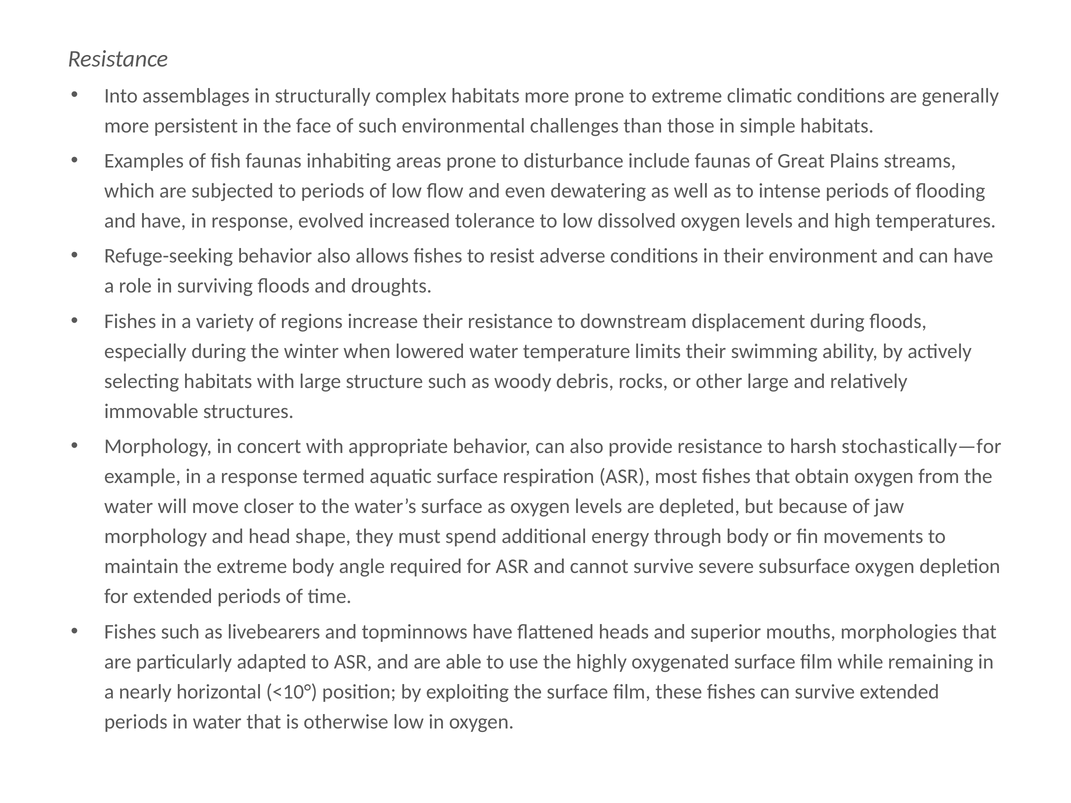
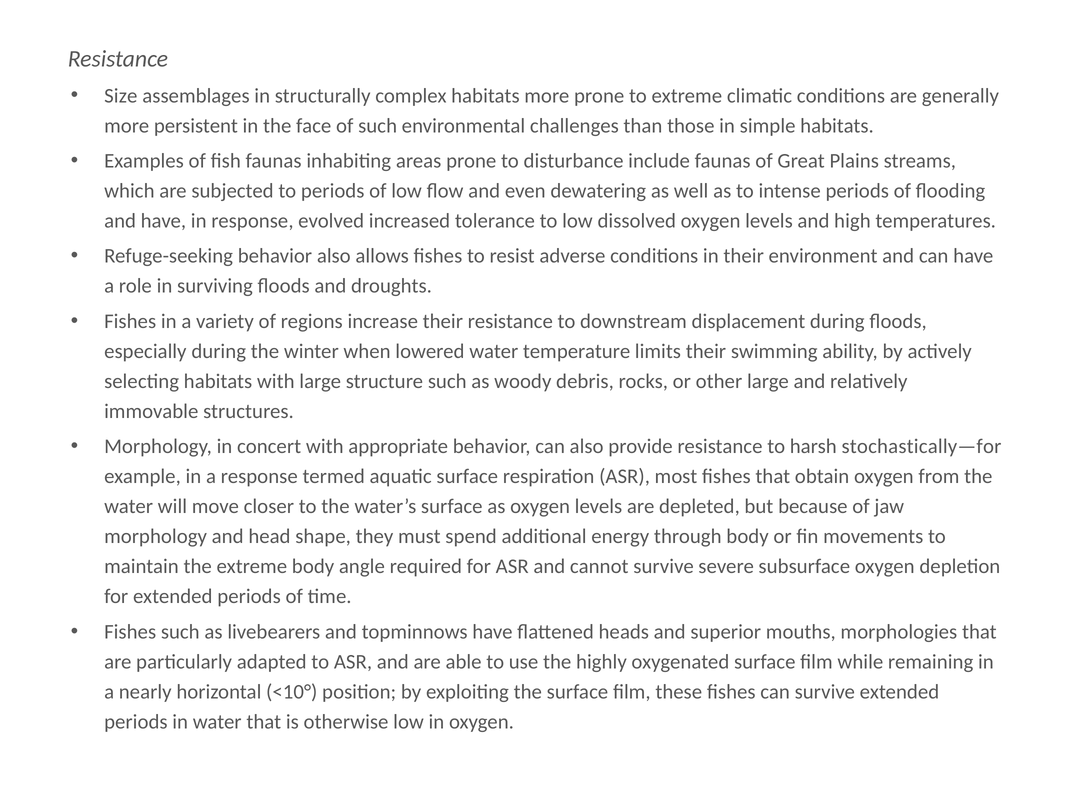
Into: Into -> Size (121, 96)
